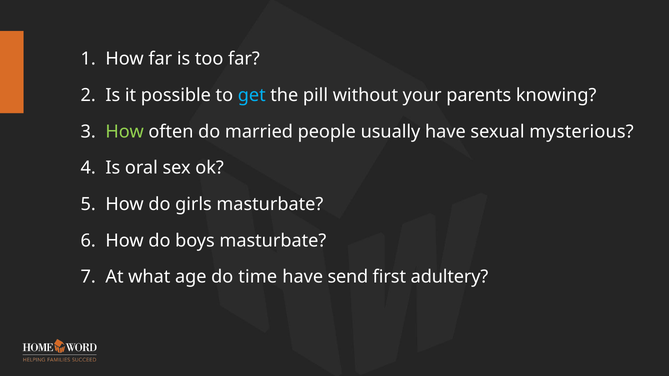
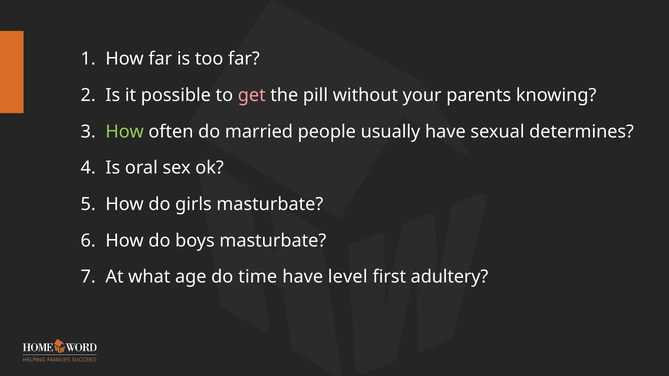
get colour: light blue -> pink (252, 95)
mysterious: mysterious -> determines (582, 132)
send: send -> level (348, 277)
